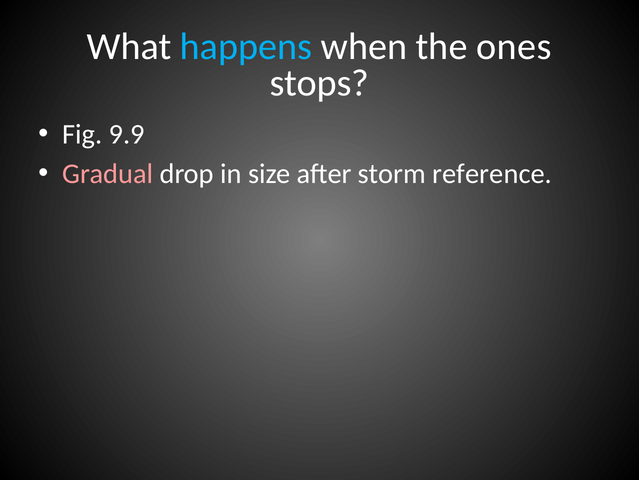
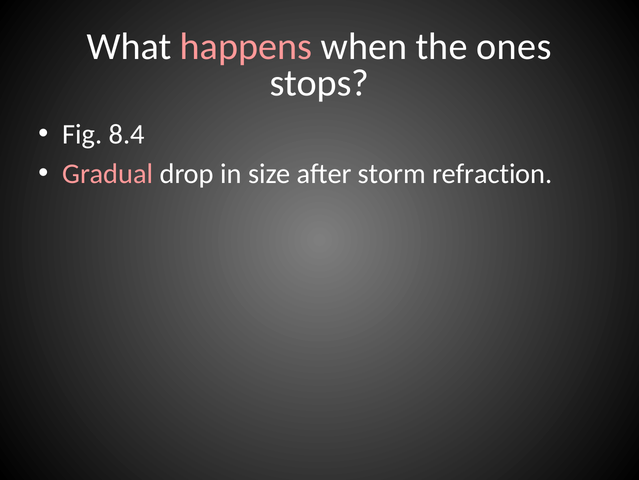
happens colour: light blue -> pink (246, 47)
9.9: 9.9 -> 8.4 (127, 134)
reference: reference -> refraction (492, 174)
